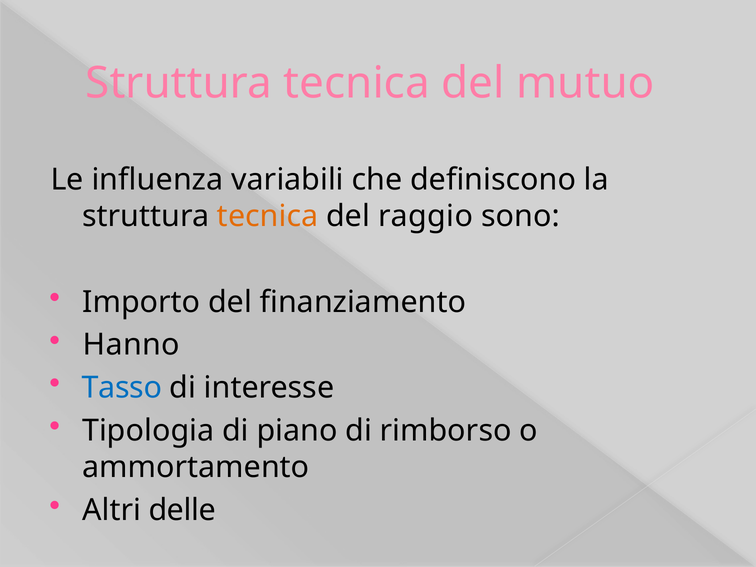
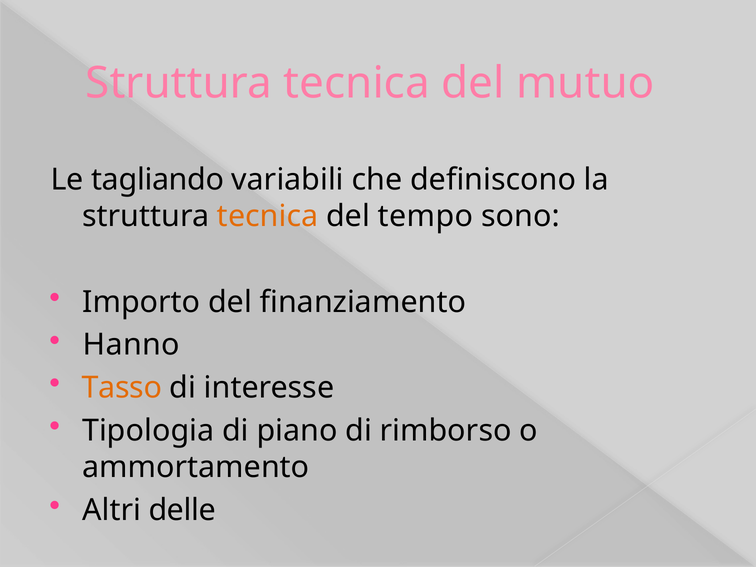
influenza: influenza -> tagliando (158, 180)
raggio: raggio -> tempo (425, 216)
Tasso colour: blue -> orange (122, 388)
